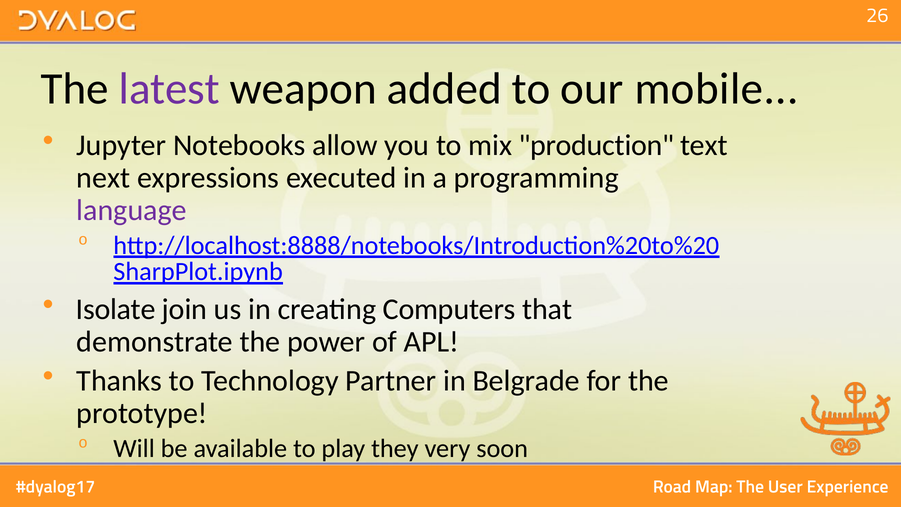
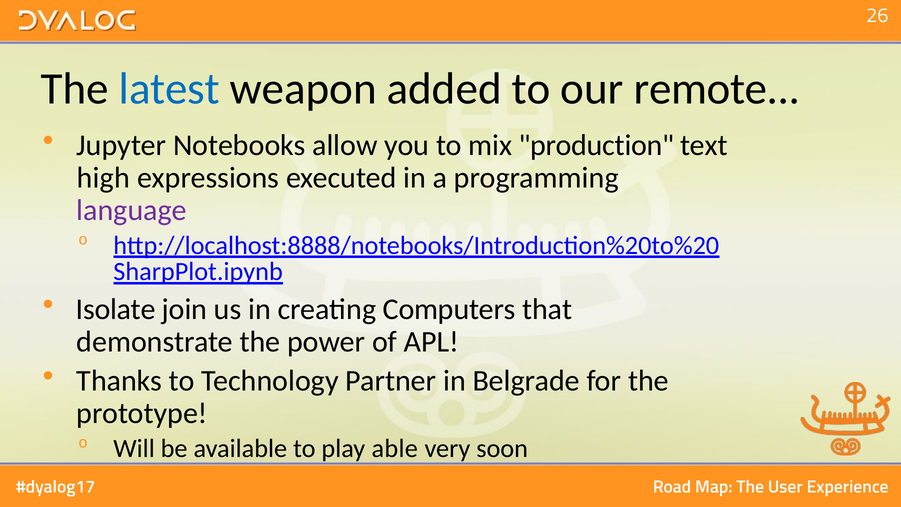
latest colour: purple -> blue (169, 89)
mobile: mobile -> remote (717, 89)
next: next -> high (103, 178)
they: they -> able (395, 448)
